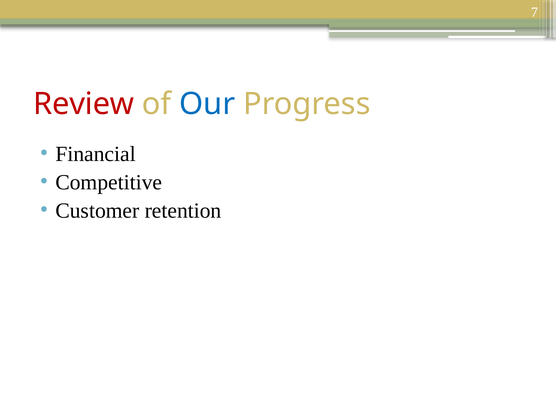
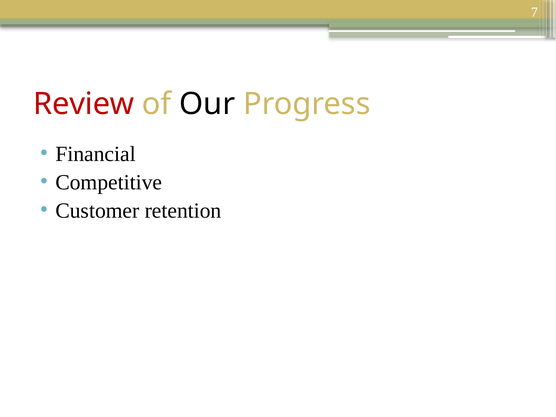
Our colour: blue -> black (207, 104)
